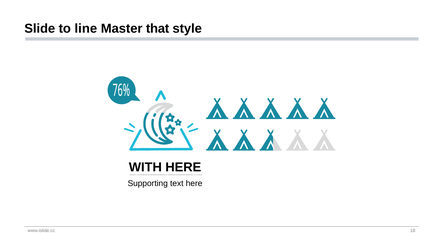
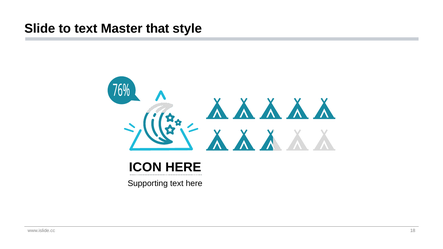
to line: line -> text (86, 29)
WITH: WITH -> ICON (145, 167)
